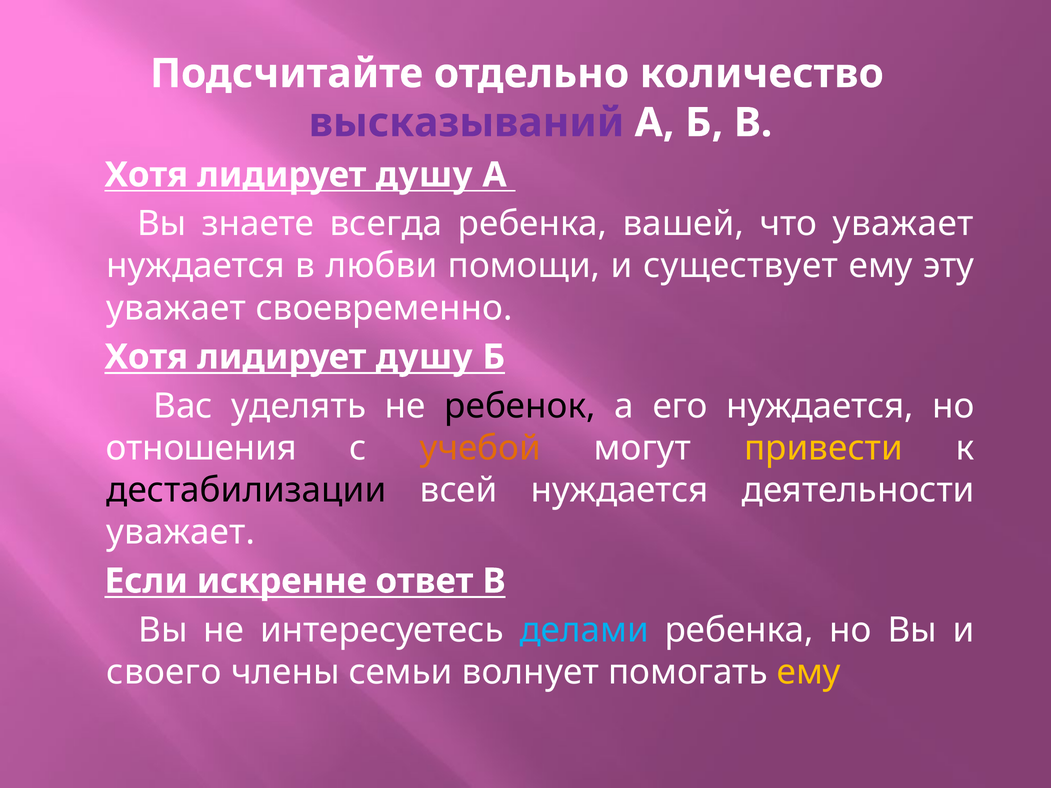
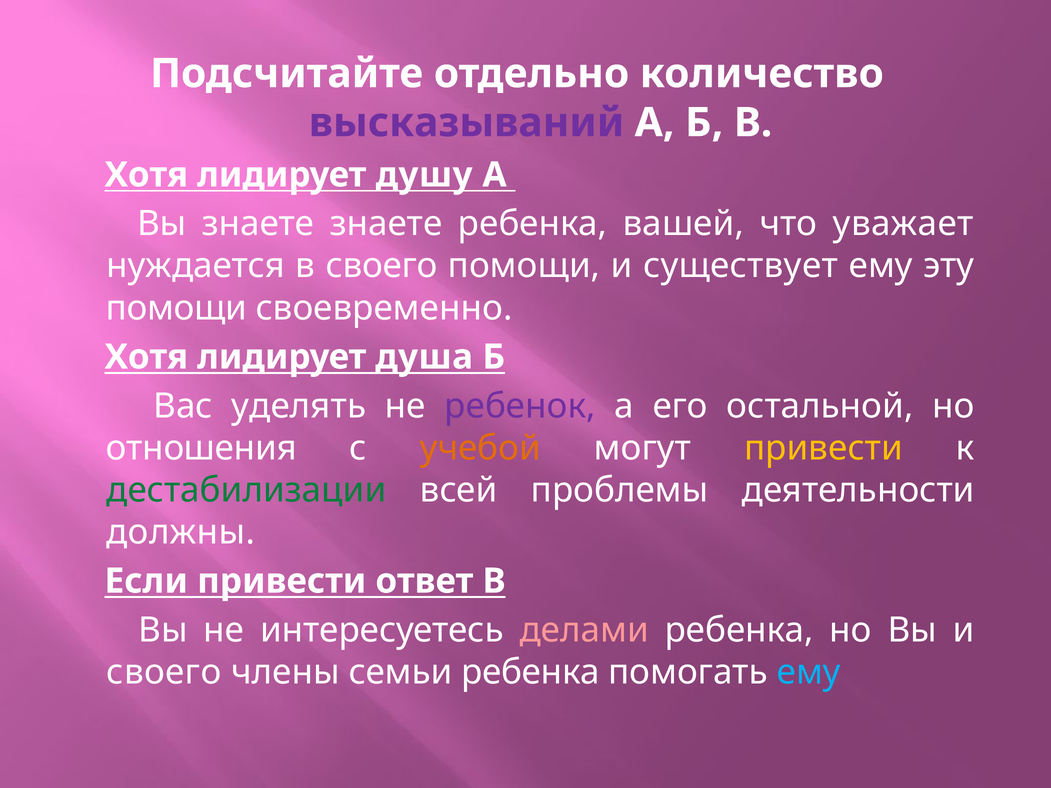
знаете всегда: всегда -> знаете (386, 224)
в любви: любви -> своего (382, 266)
уважает: уважает -> помощи (177, 308)
душу: душу -> душа (424, 357)
ребенок colour: black -> purple (520, 406)
его нуждается: нуждается -> остальной (820, 406)
дестабилизации colour: black -> green (246, 490)
всей нуждается: нуждается -> проблемы (620, 490)
уважает: уважает -> должны (181, 532)
Если искренне: искренне -> привести (282, 581)
делами colour: light blue -> pink (584, 630)
семьи волнует: волнует -> ребенка (531, 672)
ему colour: yellow -> light blue (809, 672)
